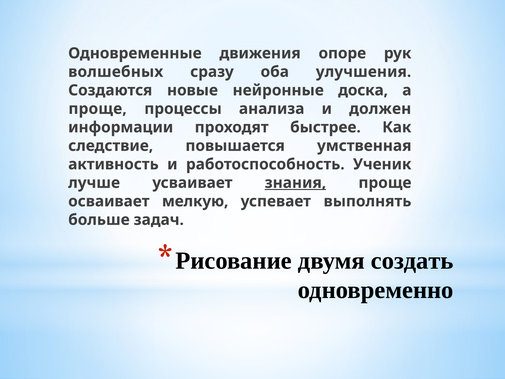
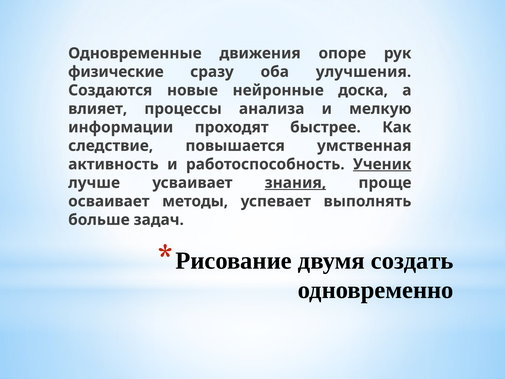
волшебных: волшебных -> физические (116, 72)
проще: проще -> влияет (98, 109)
должен: должен -> мелкую (380, 109)
Ученик underline: none -> present (382, 164)
мелкую: мелкую -> методы (195, 201)
